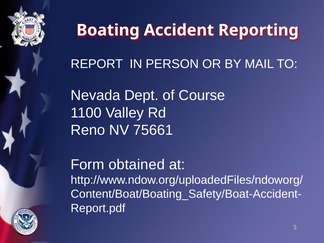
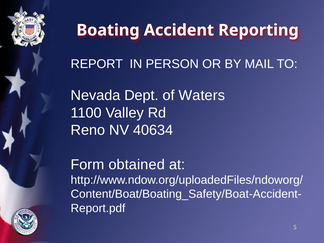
Course: Course -> Waters (202, 95)
75661: 75661 -> 40634 (153, 130)
